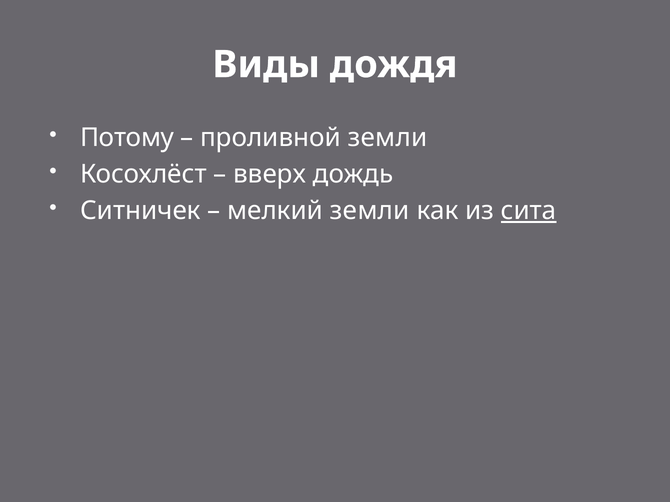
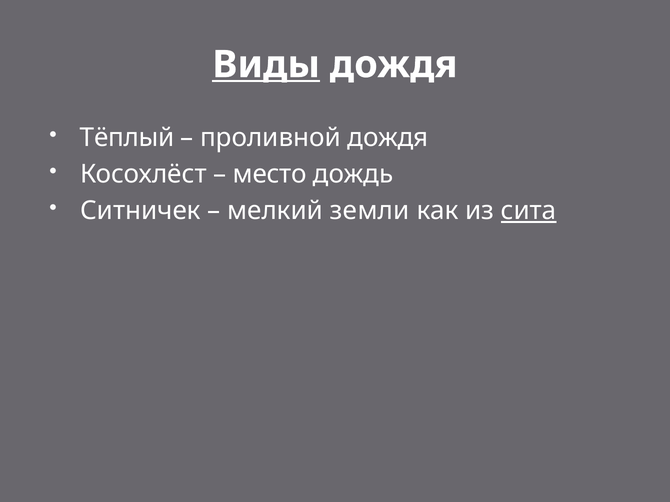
Виды underline: none -> present (266, 65)
Потому: Потому -> Тёплый (127, 138)
проливной земли: земли -> дождя (388, 138)
вверх: вверх -> место (270, 175)
